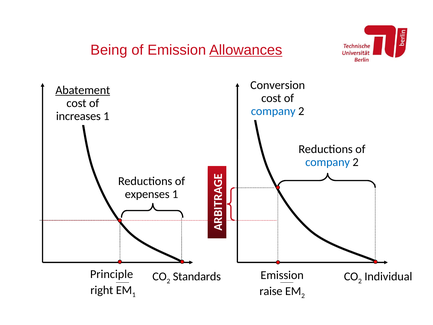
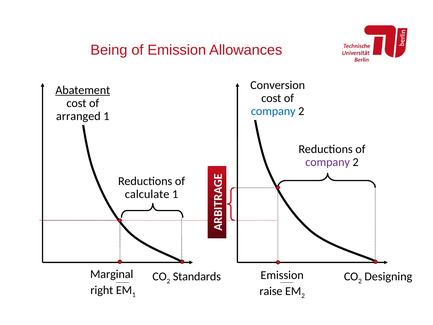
Allowances underline: present -> none (246, 50)
increases: increases -> arranged (78, 116)
company colour: blue -> purple (328, 162)
expenses: expenses -> calculate (147, 194)
Principle: Principle -> Marginal (112, 274)
Individual: Individual -> Designing (388, 276)
